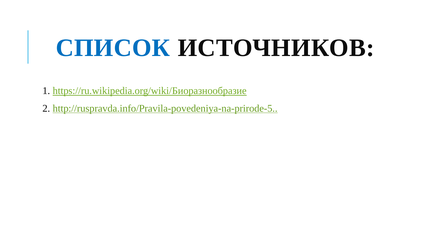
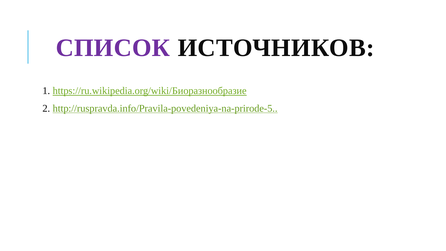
СПИСОК colour: blue -> purple (113, 48)
